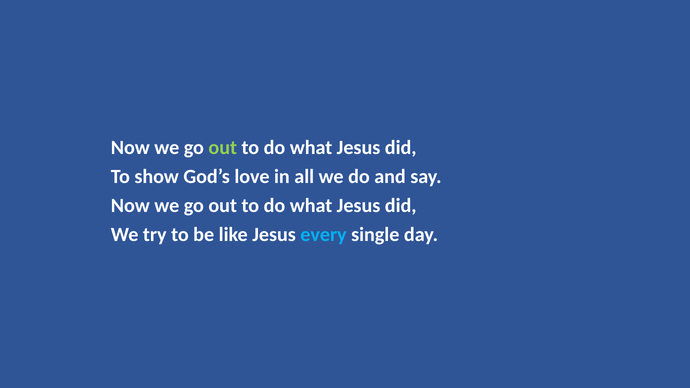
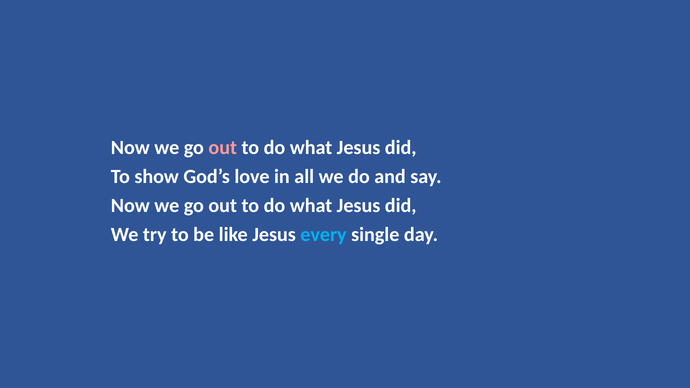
out colour: light green -> pink (223, 148)
